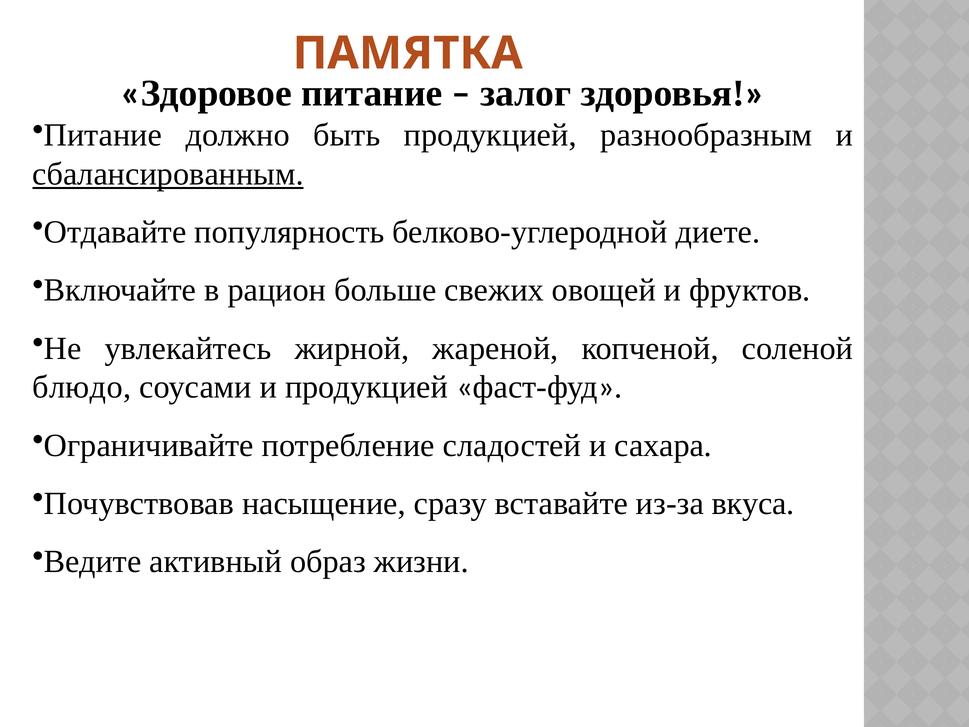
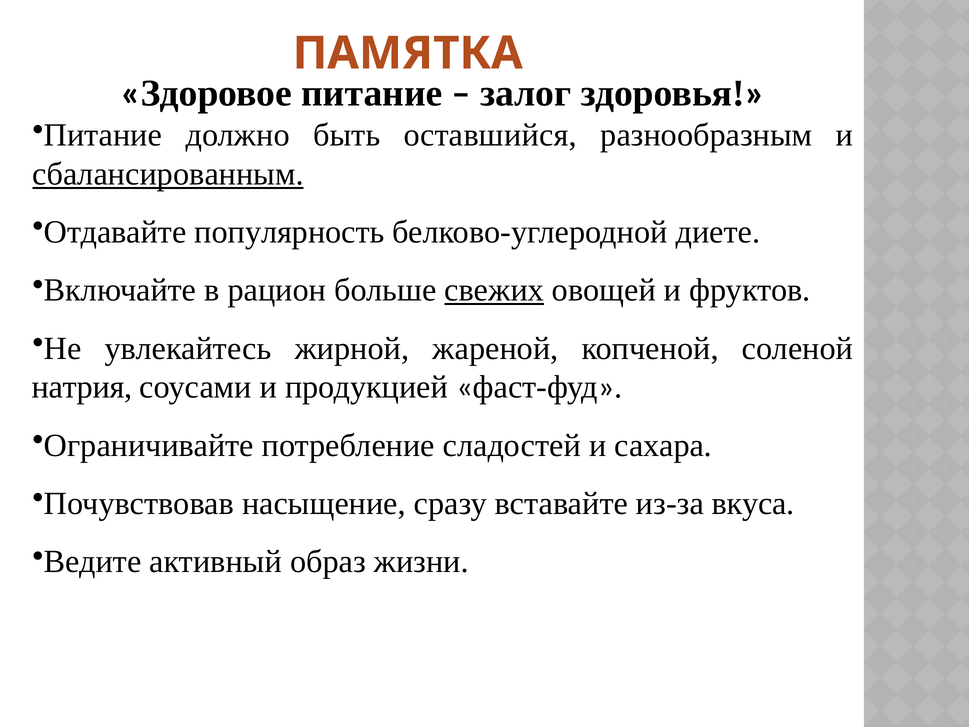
быть продукцией: продукцией -> оставшийся (490, 135)
свежих underline: none -> present (494, 290)
блюдо: блюдо -> натрия (82, 387)
